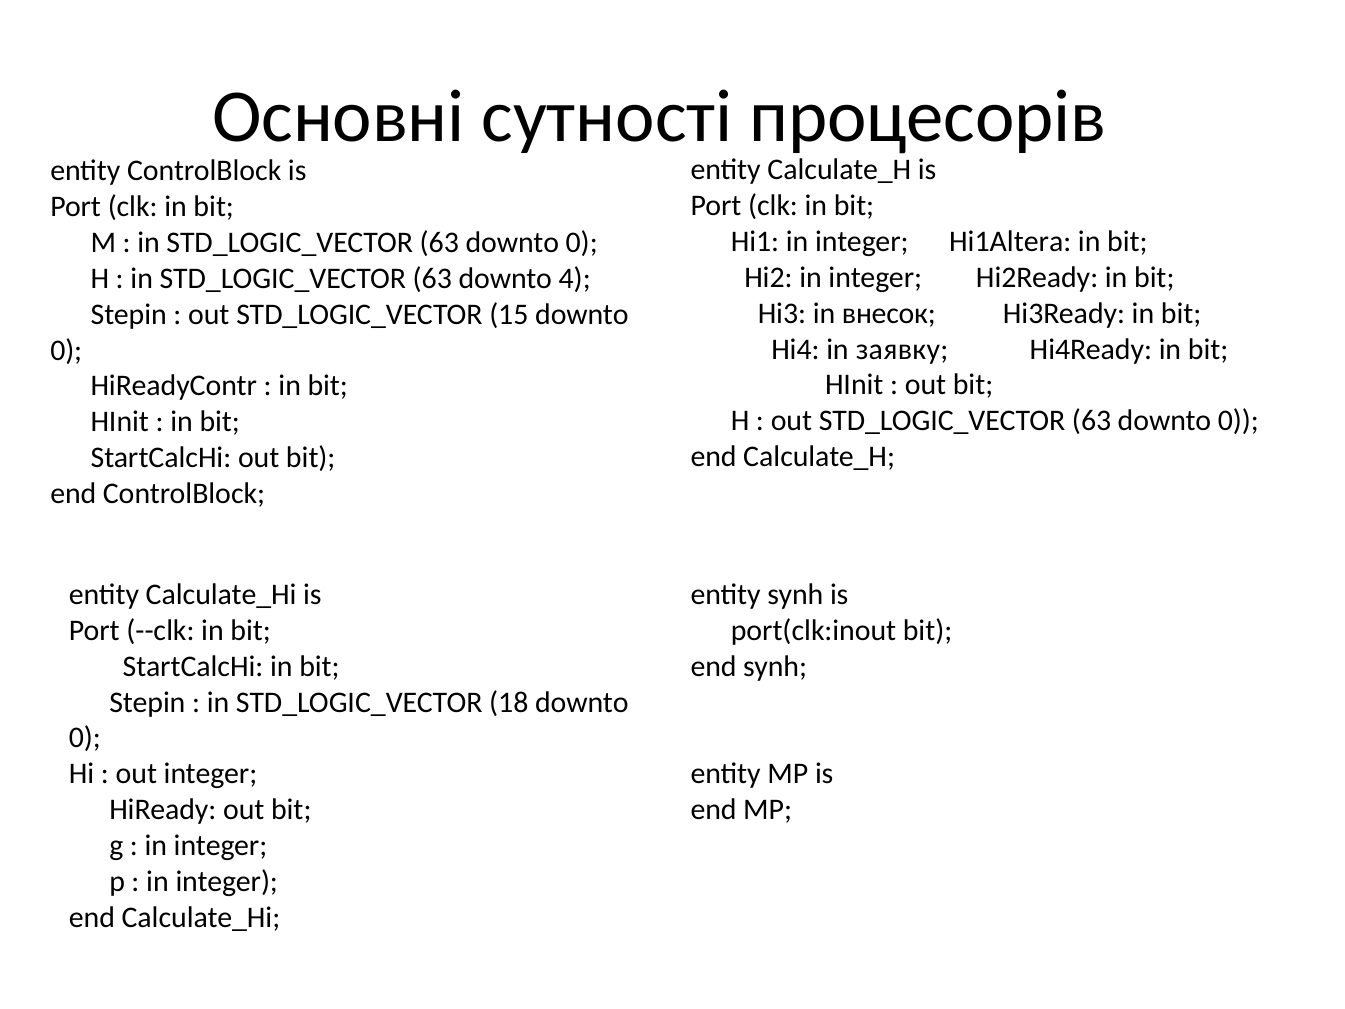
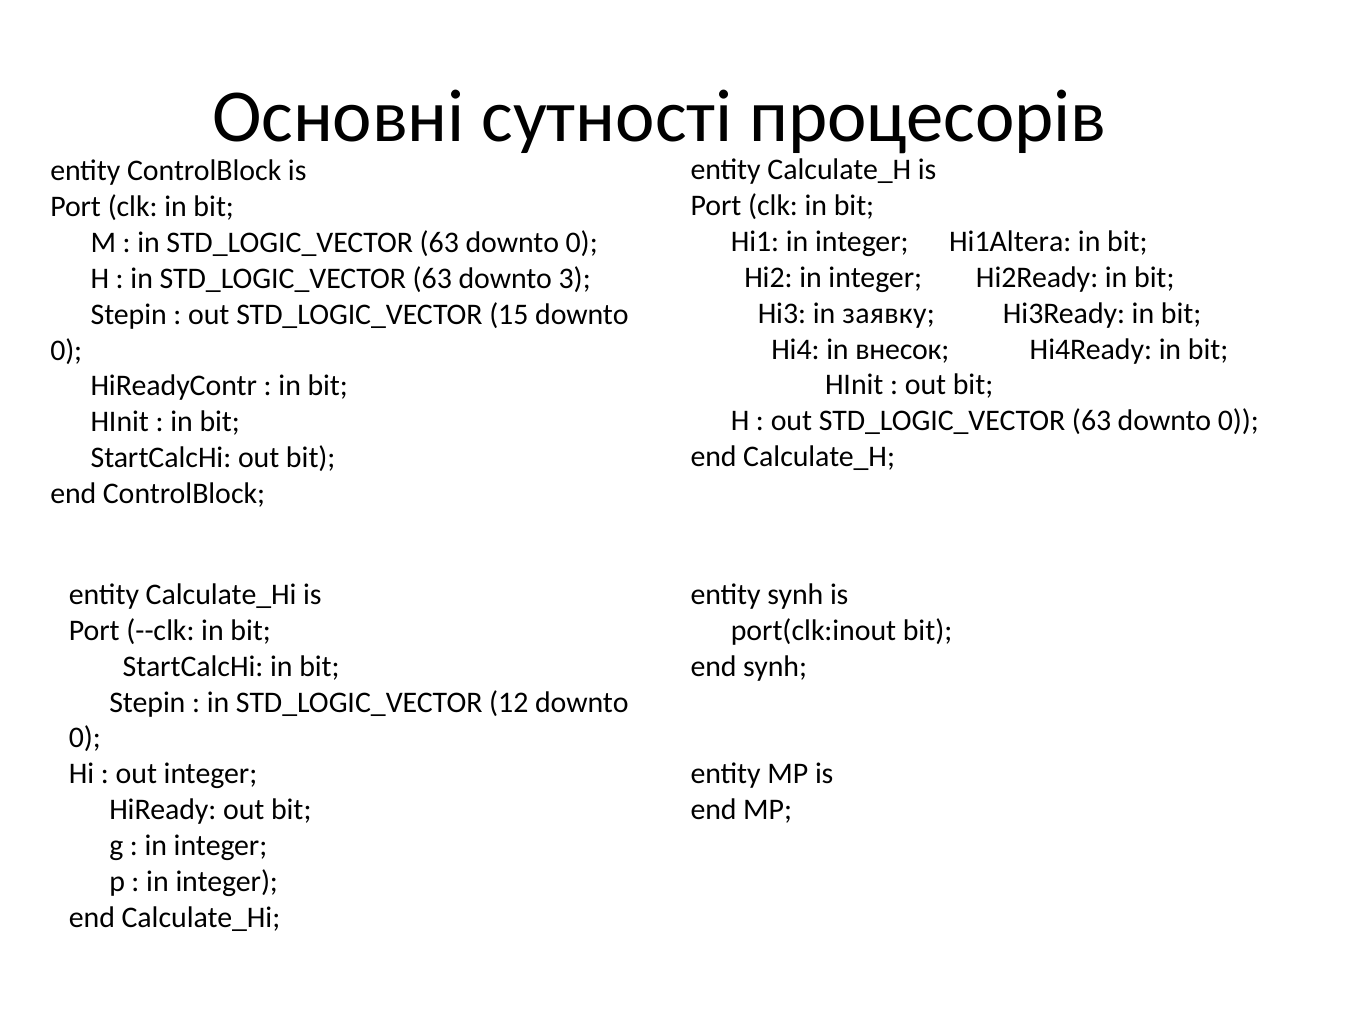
4: 4 -> 3 (575, 278)
внесок: внесок -> заявку (889, 313)
заявку: заявку -> внесок (902, 349)
18: 18 -> 12 (509, 702)
